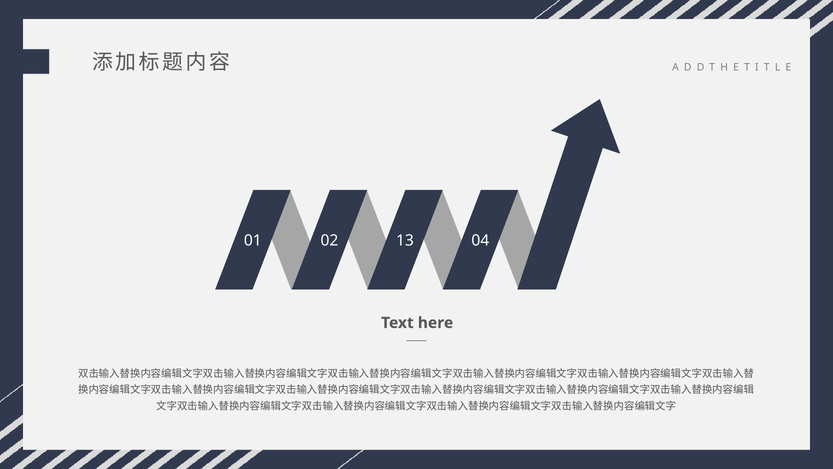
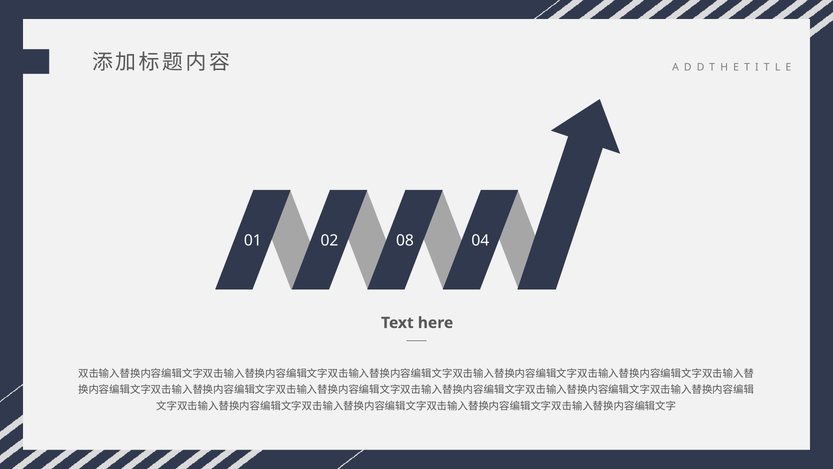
13: 13 -> 08 (405, 241)
